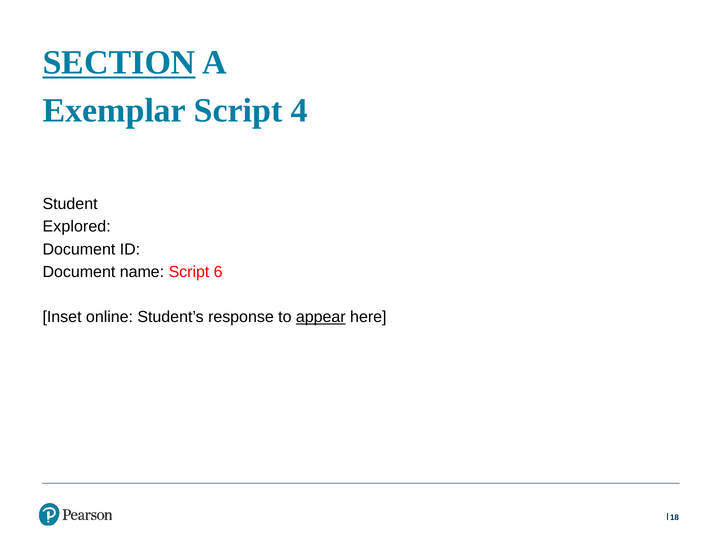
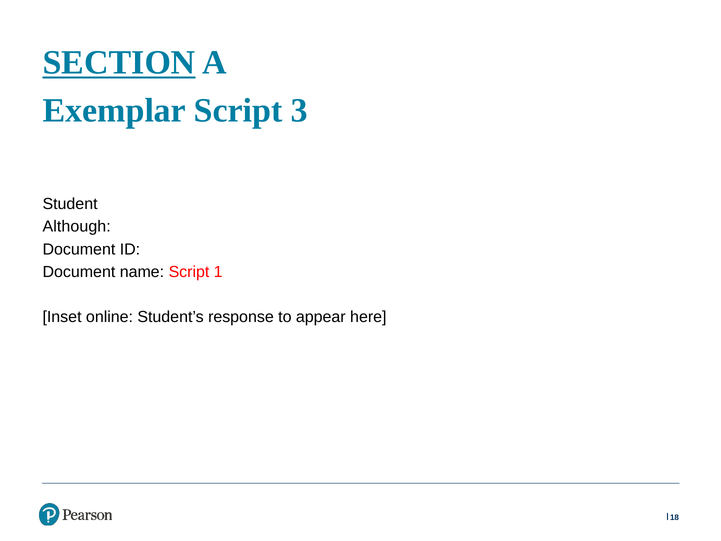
4: 4 -> 3 (299, 110)
Explored: Explored -> Although (77, 226)
6: 6 -> 1 (218, 272)
appear underline: present -> none (321, 317)
